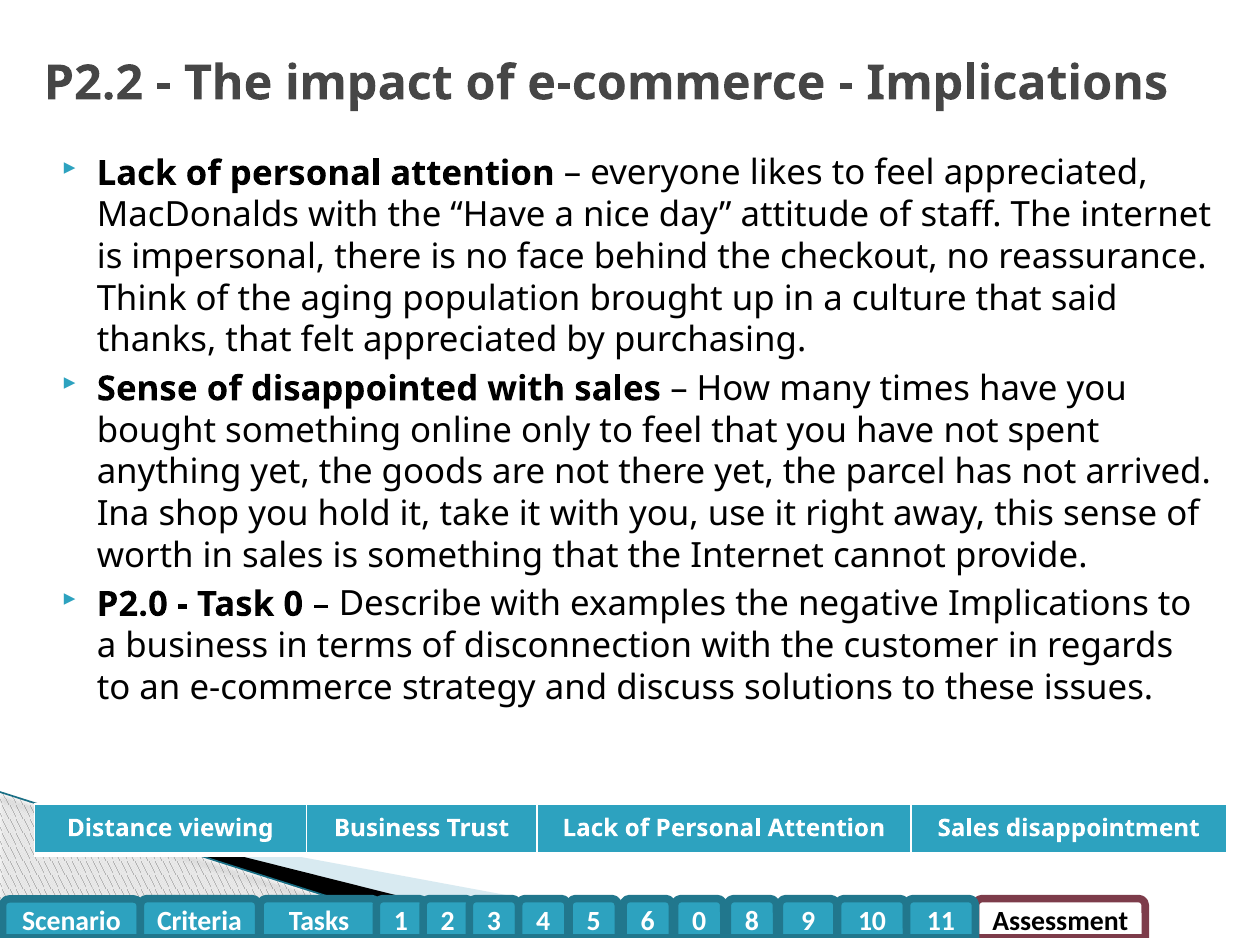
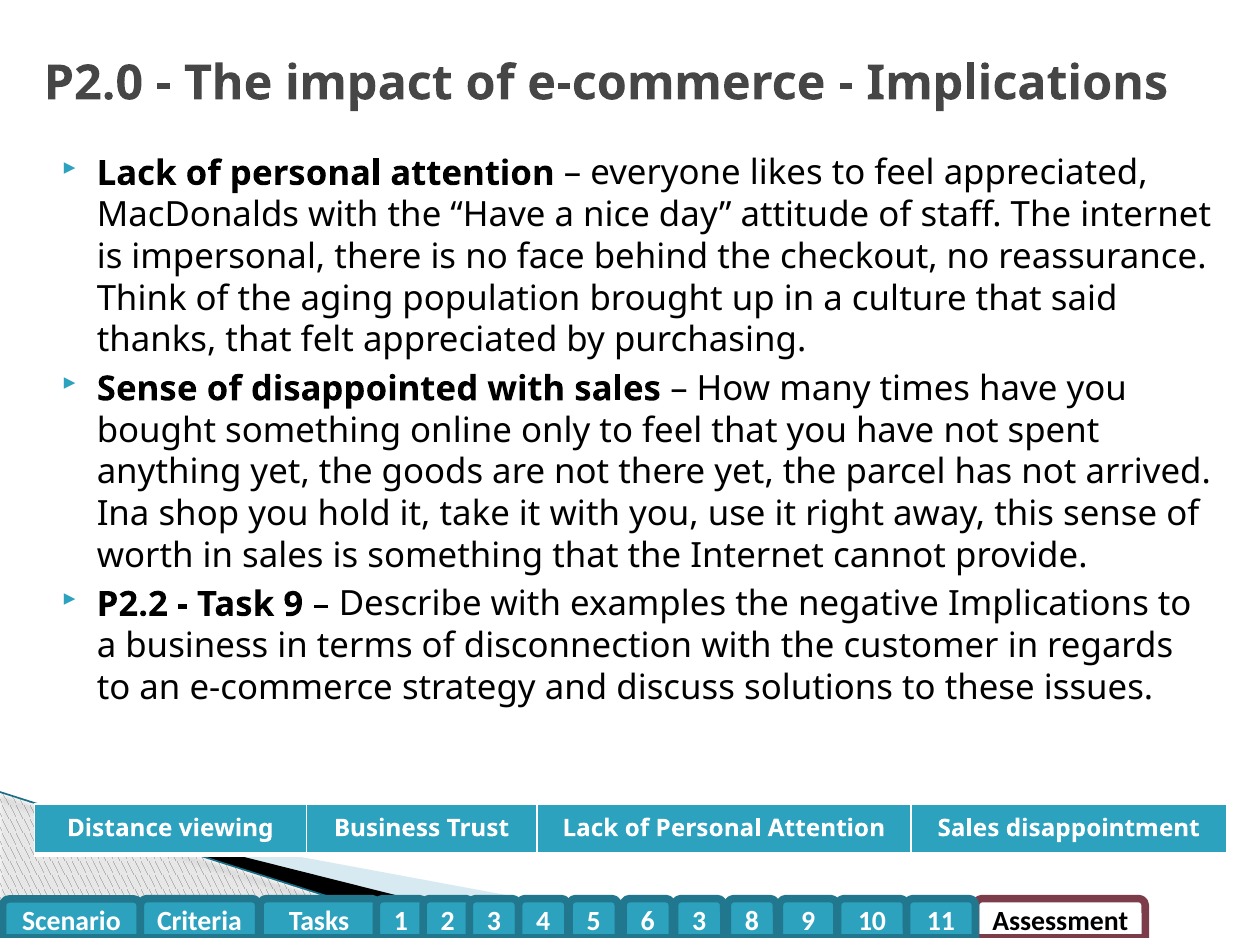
P2.2: P2.2 -> P2.0 (94, 83)
P2.0: P2.0 -> P2.2 (132, 605)
Task 0: 0 -> 9 (293, 605)
0: 0 -> 3 (699, 921)
